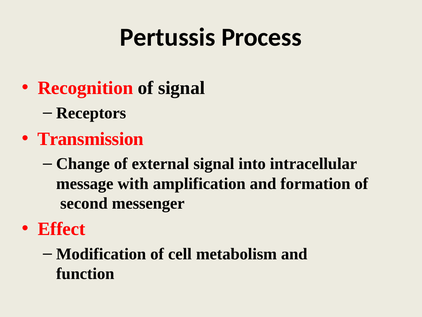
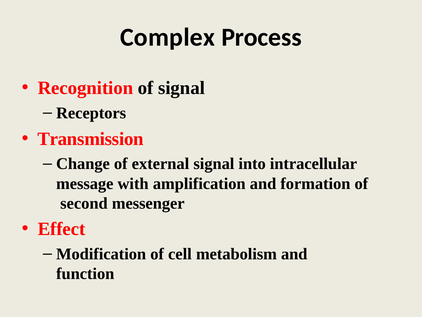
Pertussis: Pertussis -> Complex (168, 37)
